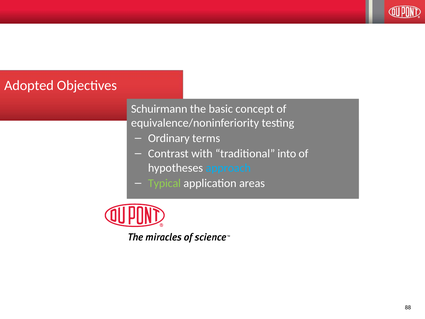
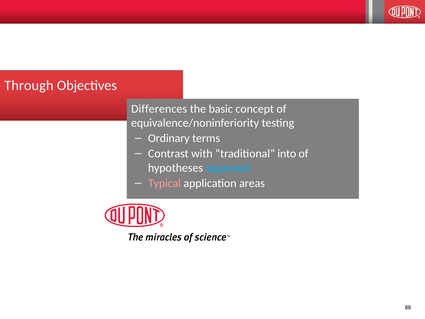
Adopted: Adopted -> Through (29, 85)
Schuirmann: Schuirmann -> Differences (159, 109)
Typical colour: light green -> pink (164, 183)
